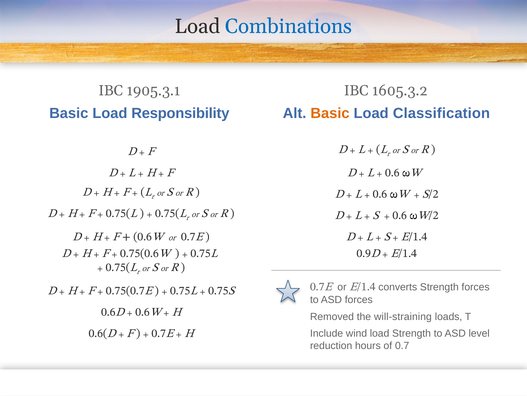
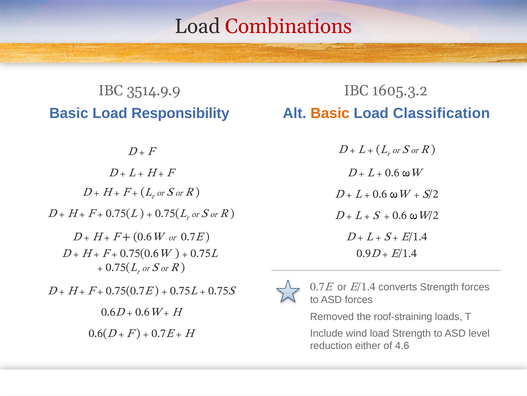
Combinations colour: blue -> red (289, 26)
1905.3.1: 1905.3.1 -> 3514.9.9 (154, 90)
will-straining: will-straining -> roof-straining (403, 316)
hours: hours -> either (368, 345)
of 0.7: 0.7 -> 4.6 (402, 345)
